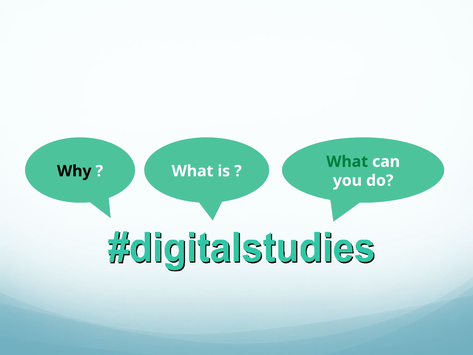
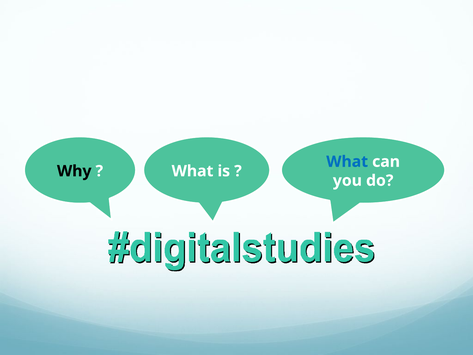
What colour: green -> blue (347, 162)
